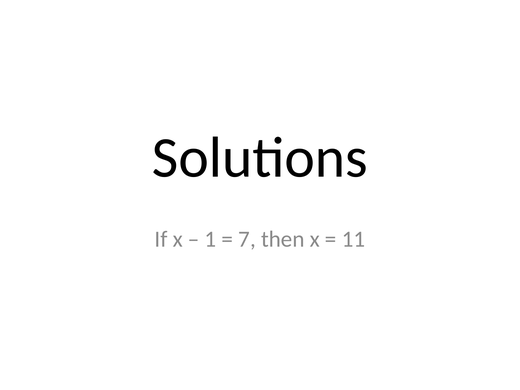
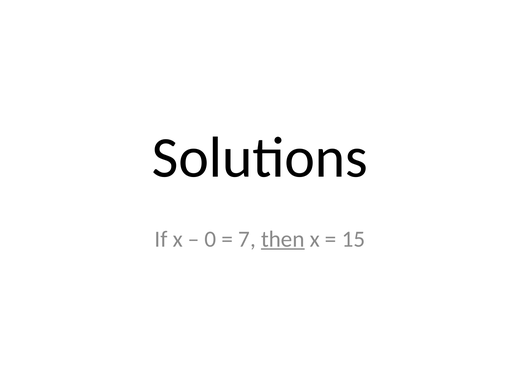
1: 1 -> 0 (210, 239)
then underline: none -> present (283, 239)
11: 11 -> 15 (353, 239)
